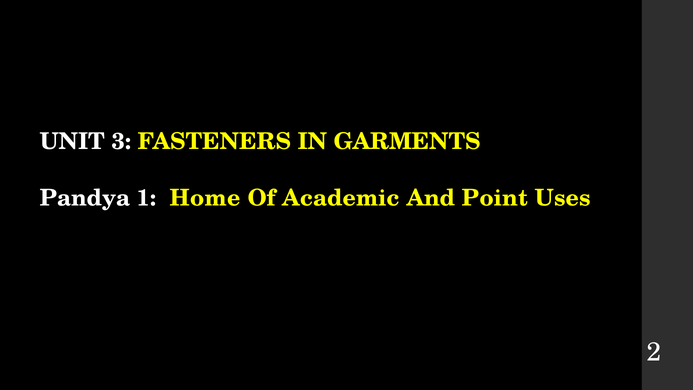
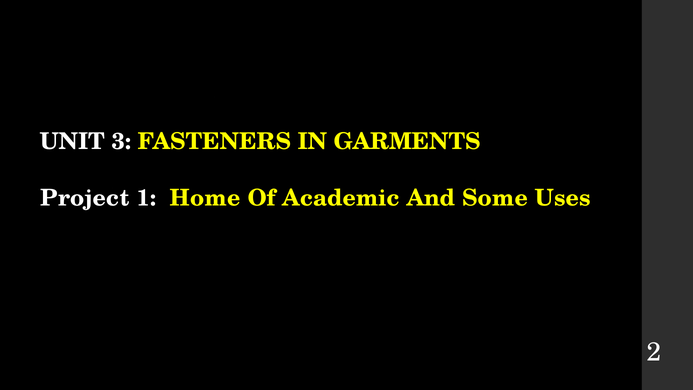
Pandya: Pandya -> Project (85, 198)
Point: Point -> Some (495, 198)
